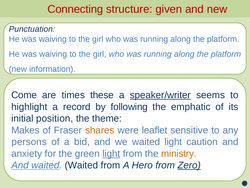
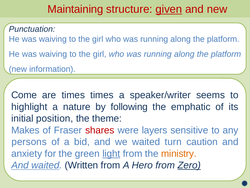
Connecting: Connecting -> Maintaining (75, 9)
given underline: none -> present (169, 9)
times these: these -> times (102, 95)
speaker/writer underline: present -> none (160, 95)
record: record -> nature (77, 107)
shares colour: orange -> red (100, 130)
leaflet: leaflet -> layers (155, 130)
waited light: light -> turn (173, 142)
waited Waited: Waited -> Written (81, 165)
